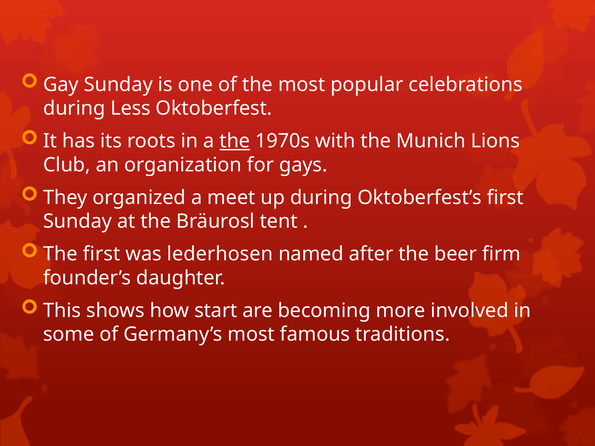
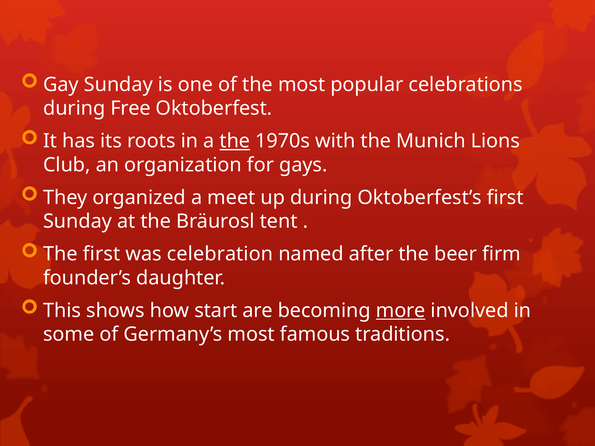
Less: Less -> Free (131, 108)
lederhosen: lederhosen -> celebration (220, 254)
more underline: none -> present (401, 311)
